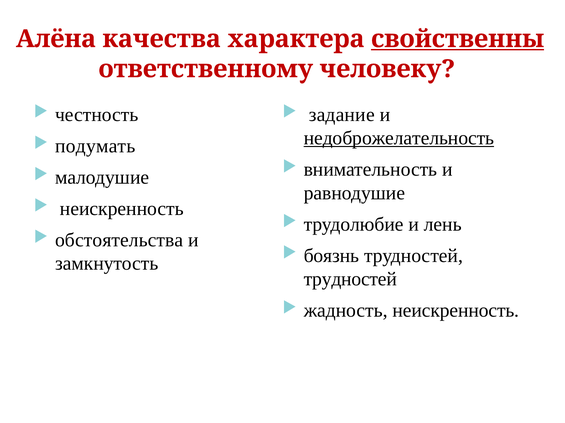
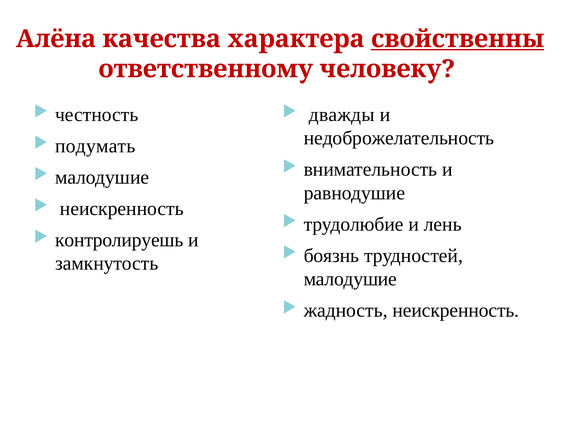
задание: задание -> дважды (342, 115)
недоброжелательность underline: present -> none (399, 138)
обстоятельства: обстоятельства -> контролируешь (119, 240)
трудностей: трудностей -> малодушие (350, 280)
